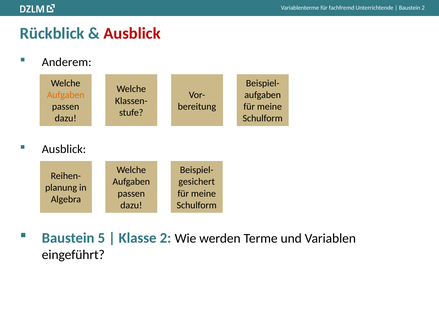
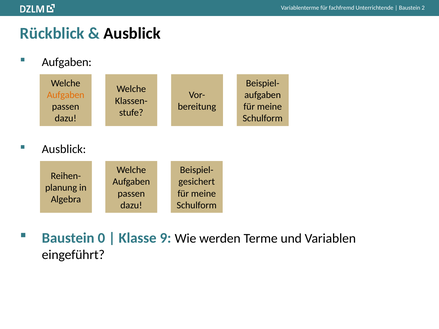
Ausblick colour: red -> black (132, 33)
Anderem: Anderem -> Aufgaben (67, 62)
5: 5 -> 0 (101, 238)
Klasse 2: 2 -> 9 (166, 238)
